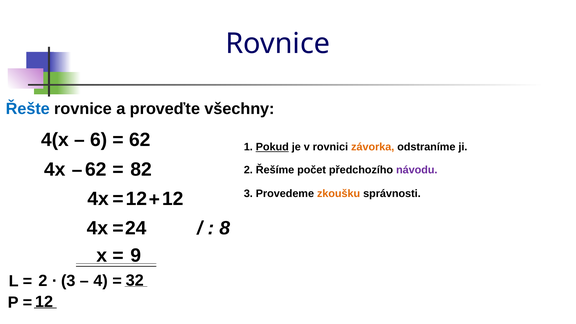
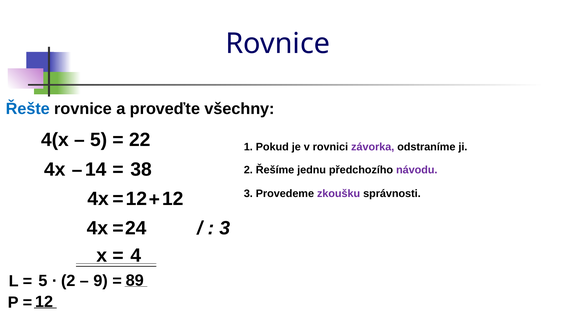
6: 6 -> 5 (99, 140)
62: 62 -> 22 (140, 140)
Pokud underline: present -> none (272, 147)
závorka colour: orange -> purple (373, 147)
4x 62: 62 -> 14 (96, 169)
82: 82 -> 38 (141, 169)
počet: počet -> jednu (312, 170)
zkoušku colour: orange -> purple (339, 194)
8: 8 -> 3 (225, 228)
9: 9 -> 4 (136, 256)
2: 2 -> 5 (43, 281)
3: 3 -> 2 (68, 281)
4: 4 -> 9 (101, 281)
32: 32 -> 89 (135, 280)
